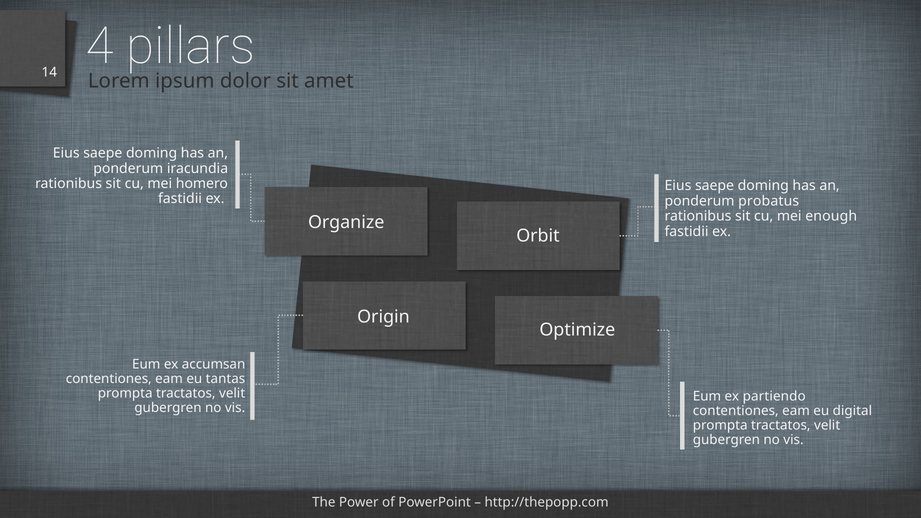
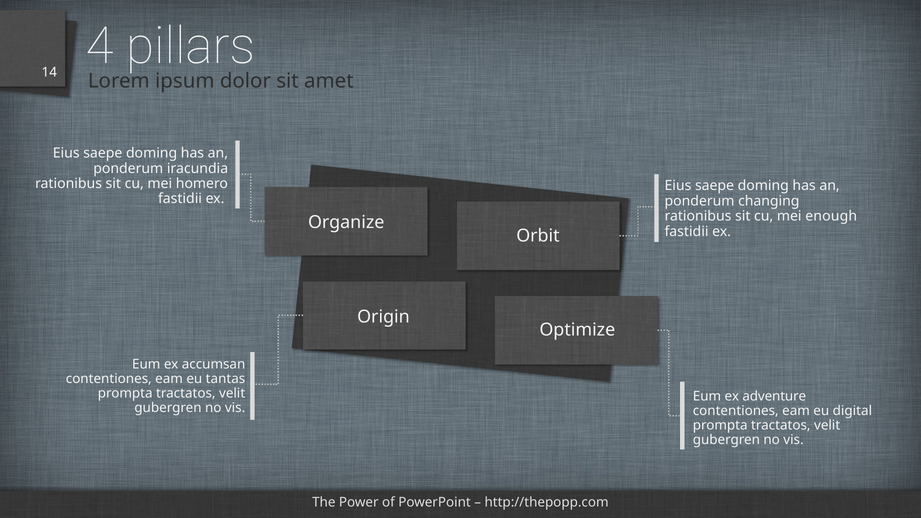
probatus: probatus -> changing (769, 201)
partiendo: partiendo -> adventure (774, 397)
